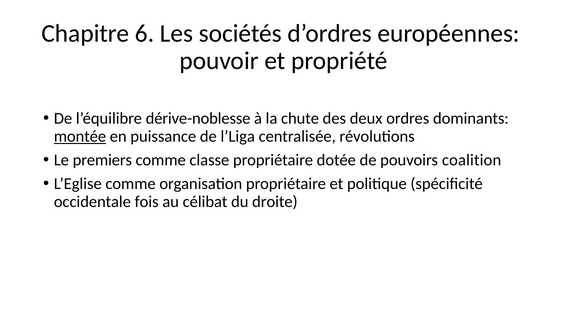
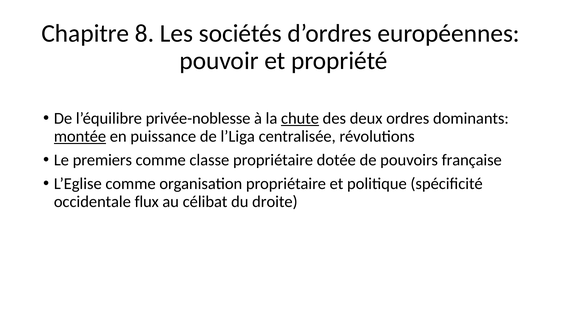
6: 6 -> 8 (144, 33)
dérive-noblesse: dérive-noblesse -> privée-noblesse (198, 118)
chute underline: none -> present (300, 118)
coalition: coalition -> française (472, 160)
fois: fois -> flux (147, 202)
